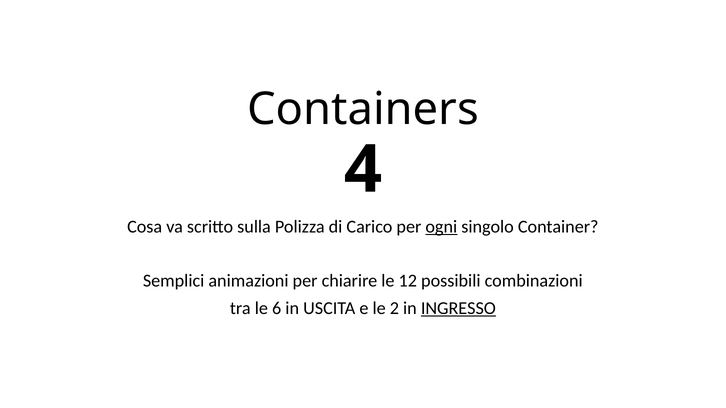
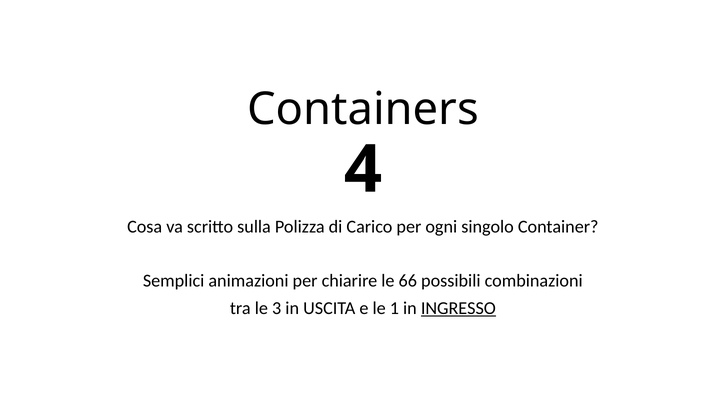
ogni underline: present -> none (441, 227)
12: 12 -> 66 (408, 281)
6: 6 -> 3 (277, 308)
2: 2 -> 1 (394, 308)
